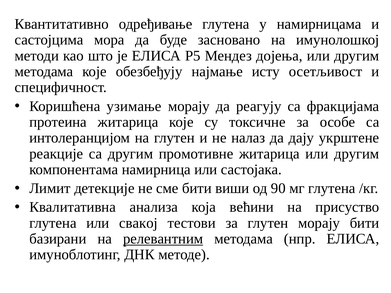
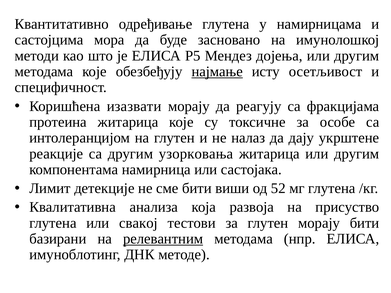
најмање underline: none -> present (217, 72)
узимање: узимање -> изазвати (134, 106)
промотивне: промотивне -> узорковања (196, 154)
90: 90 -> 52 (278, 188)
већини: већини -> развоја (252, 207)
